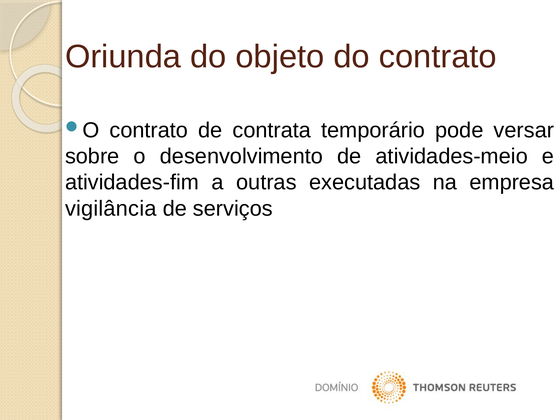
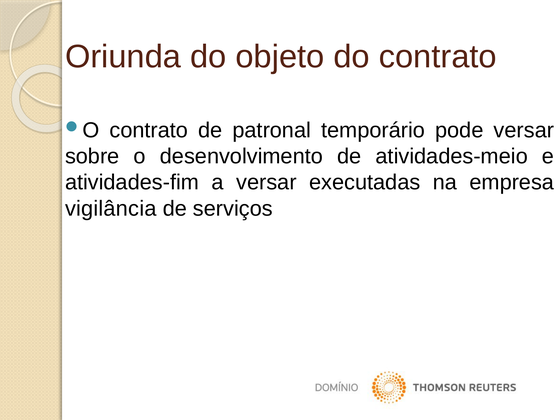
contrata: contrata -> patronal (272, 130)
a outras: outras -> versar (266, 182)
